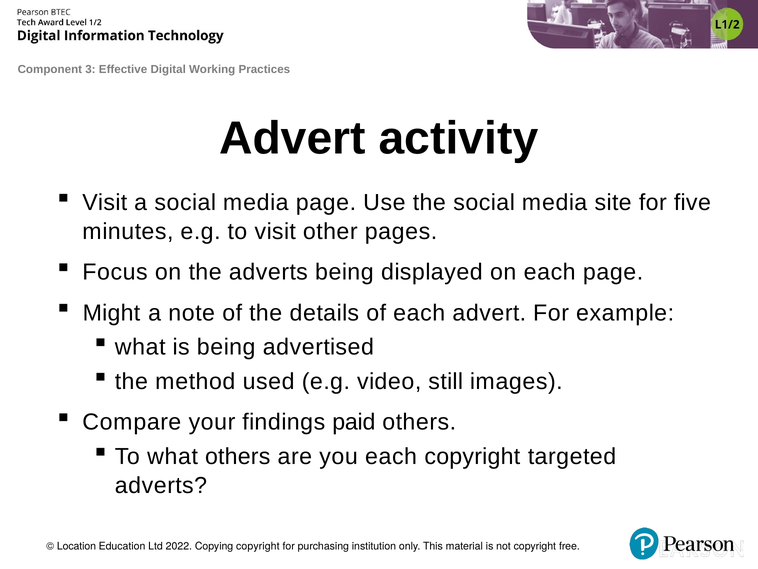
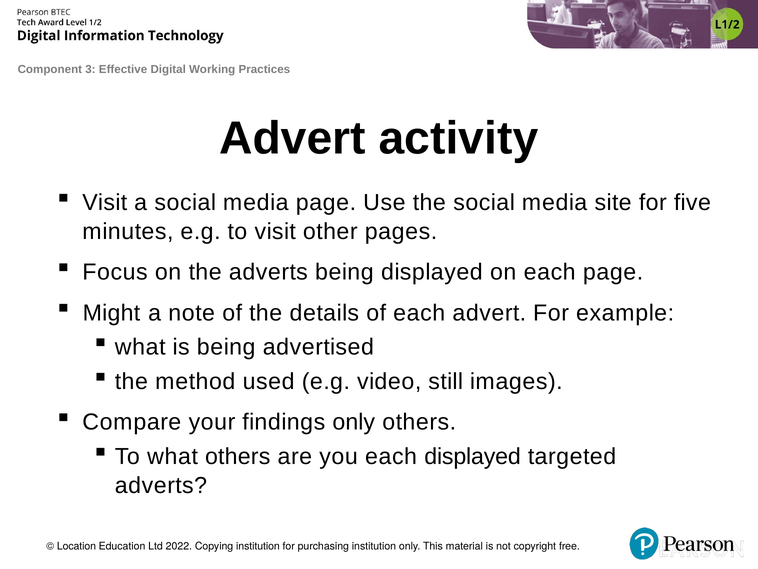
findings paid: paid -> only (354, 422)
each copyright: copyright -> displayed (473, 456)
Copying copyright: copyright -> institution (258, 546)
